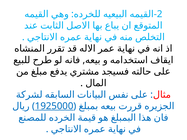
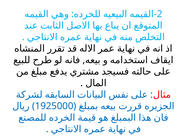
1925000 underline: present -> none (54, 106)
